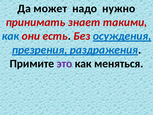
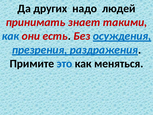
может: может -> других (50, 8)
нужно: нужно -> людей (119, 8)
это colour: purple -> blue (64, 64)
